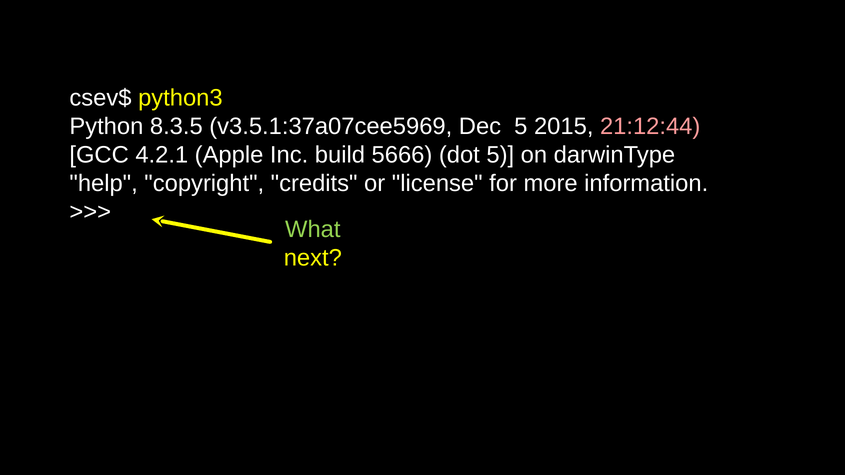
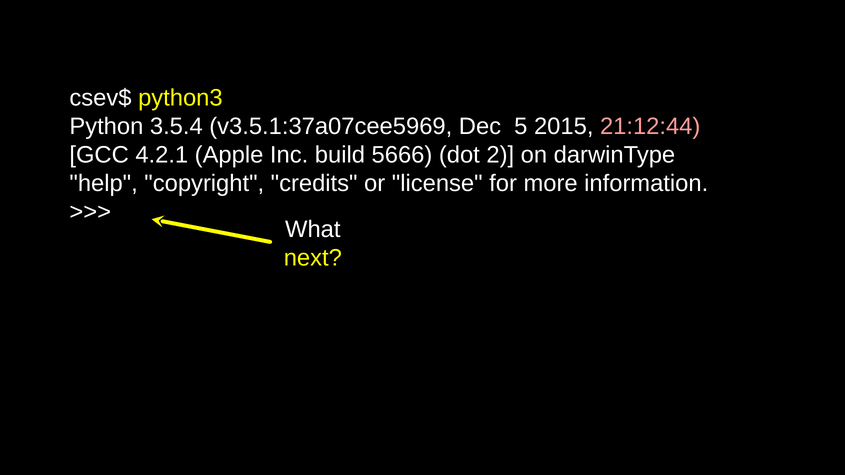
8.3.5: 8.3.5 -> 3.5.4 (176, 126)
dot 5: 5 -> 2 (500, 155)
What colour: light green -> white (313, 229)
